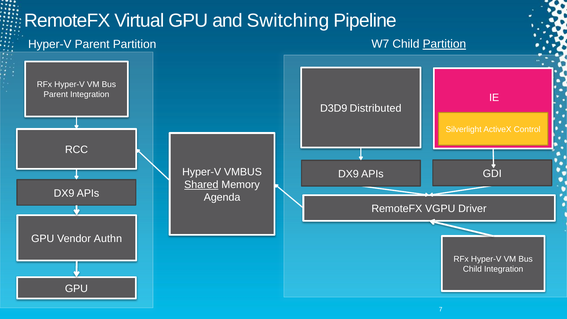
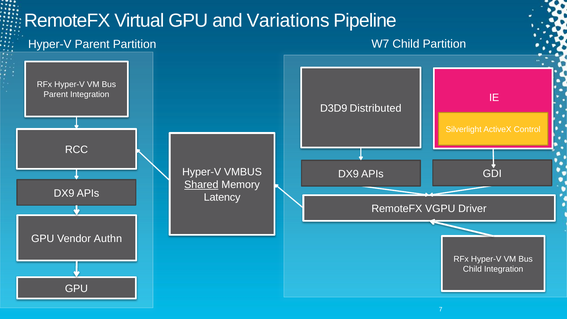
Switching: Switching -> Variations (288, 21)
Partition underline: present -> none (444, 44)
Agenda: Agenda -> Latency (222, 197)
